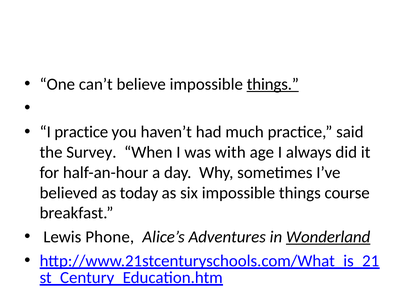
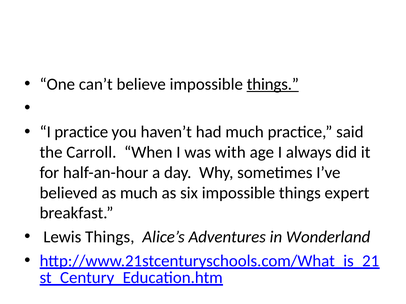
Survey: Survey -> Carroll (91, 153)
as today: today -> much (139, 193)
course: course -> expert (347, 193)
Lewis Phone: Phone -> Things (110, 237)
Wonderland underline: present -> none (328, 237)
